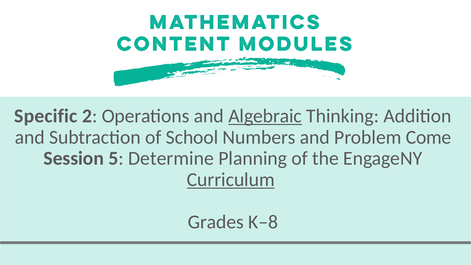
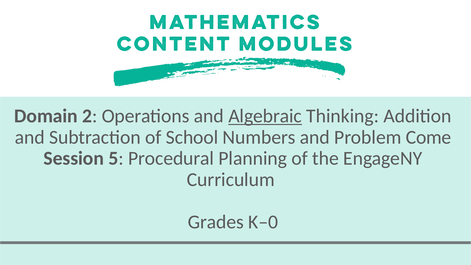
Specific: Specific -> Domain (46, 116)
Determine: Determine -> Procedural (171, 158)
Curriculum underline: present -> none (231, 180)
K–8: K–8 -> K–0 (263, 222)
